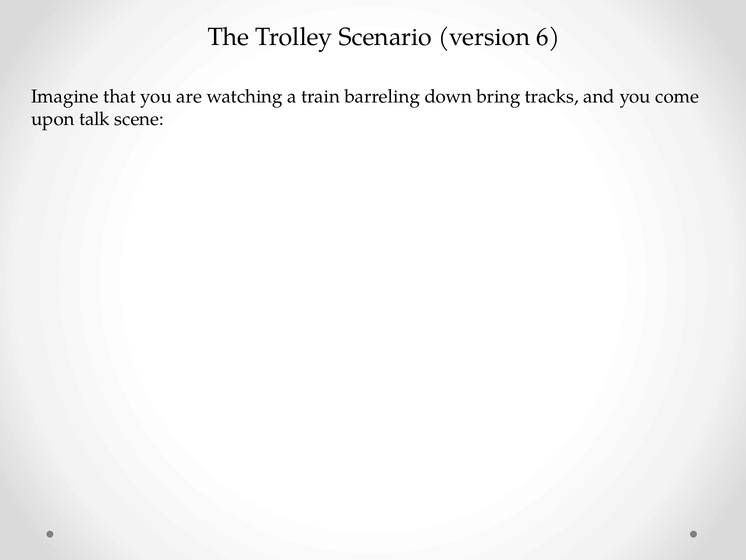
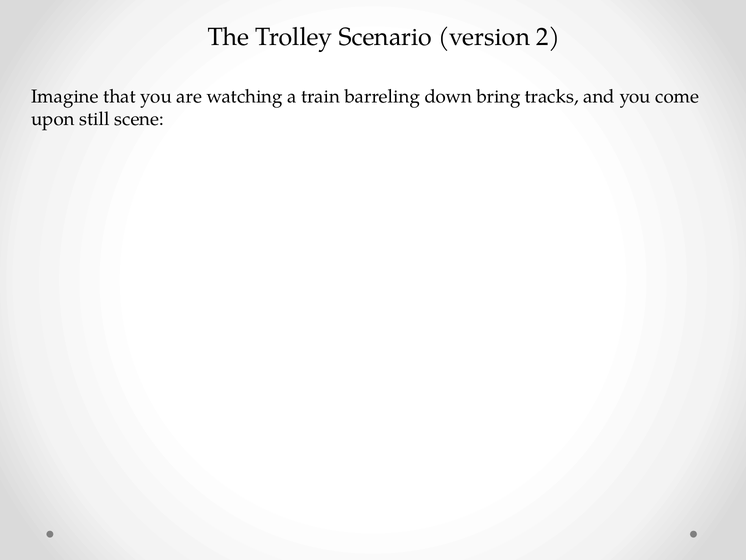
6: 6 -> 2 (548, 37)
talk: talk -> still (94, 119)
